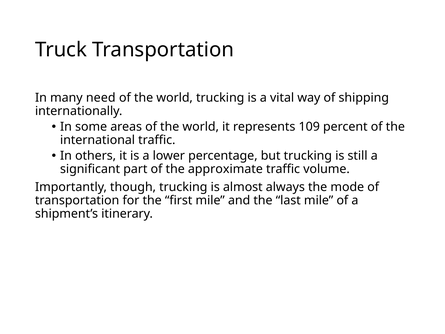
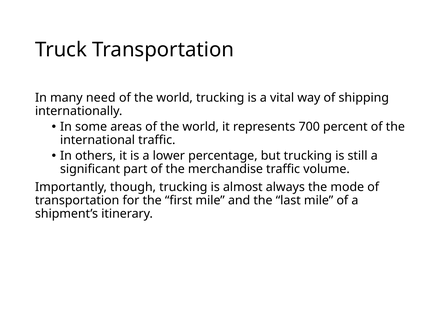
109: 109 -> 700 (309, 127)
approximate: approximate -> merchandise (225, 169)
